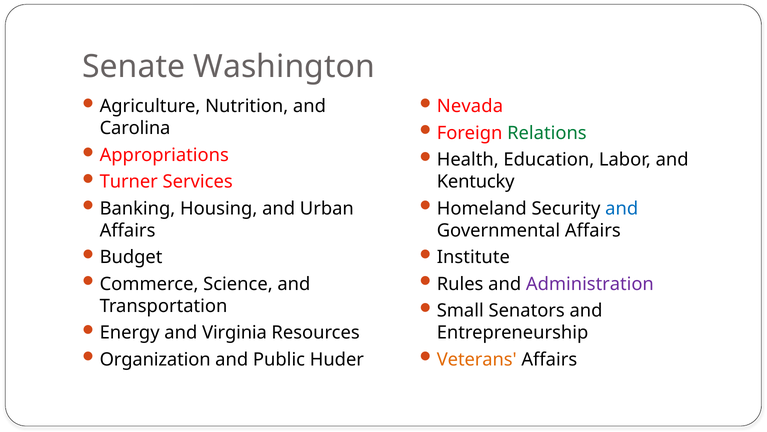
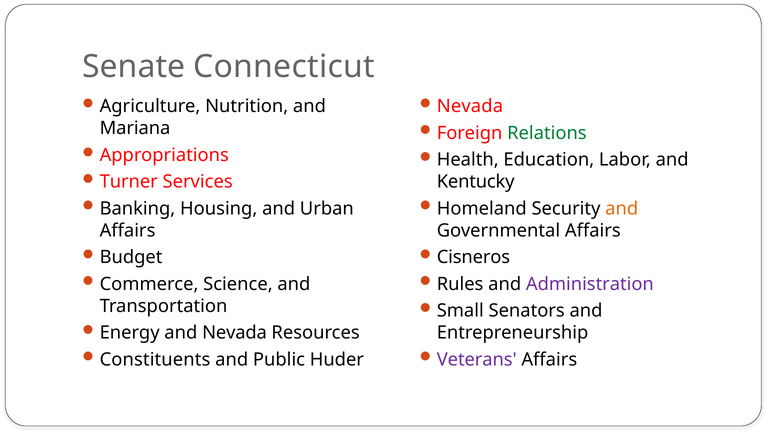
Washington: Washington -> Connecticut (284, 66)
Carolina: Carolina -> Mariana (135, 128)
and colour: blue -> orange (622, 208)
Institute: Institute -> Cisneros (473, 257)
and Virginia: Virginia -> Nevada (235, 332)
Organization: Organization -> Constituents (155, 359)
Veterans colour: orange -> purple (477, 359)
